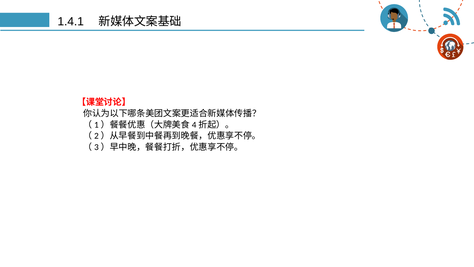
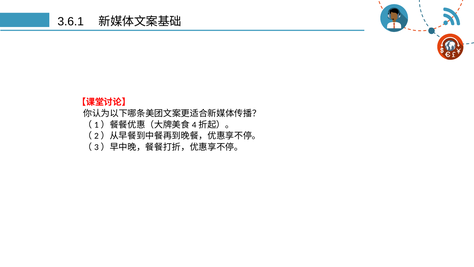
1.4.1: 1.4.1 -> 3.6.1 (71, 21)
